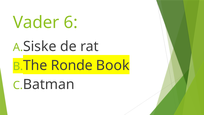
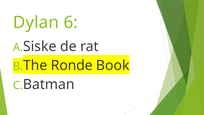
Vader: Vader -> Dylan (36, 22)
